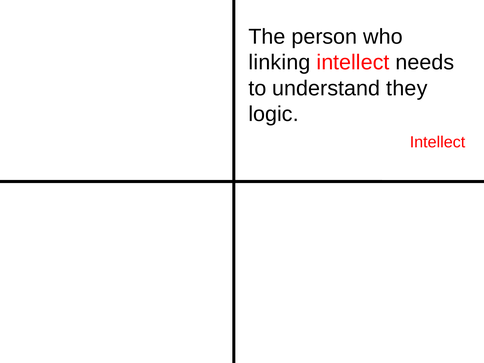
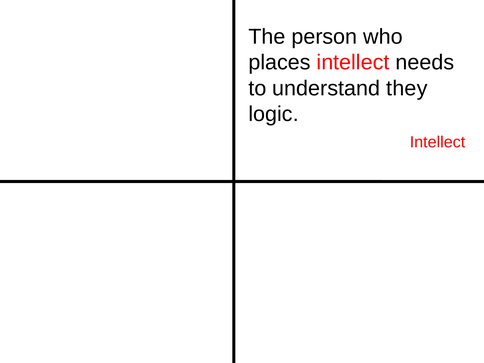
linking: linking -> places (280, 63)
